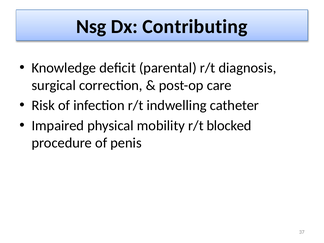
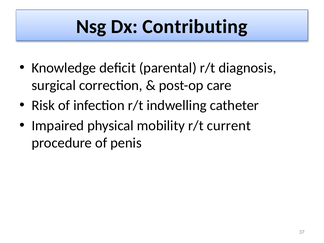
blocked: blocked -> current (229, 126)
